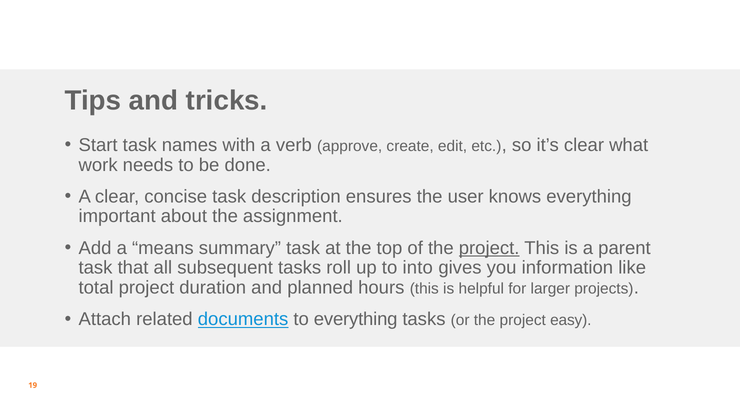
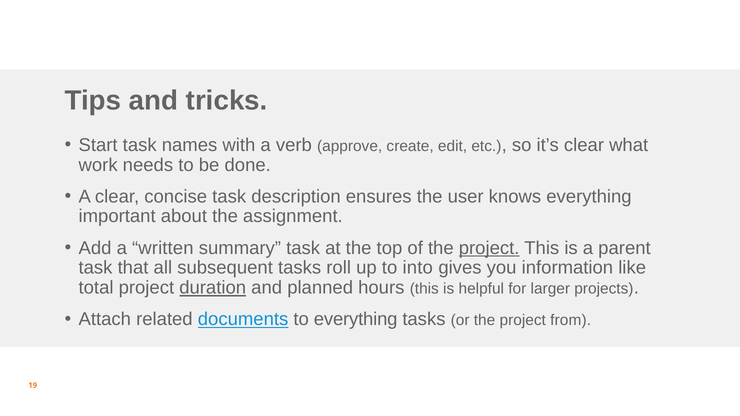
means: means -> written (163, 248)
duration underline: none -> present (213, 288)
easy: easy -> from (571, 321)
